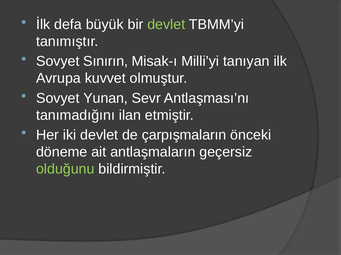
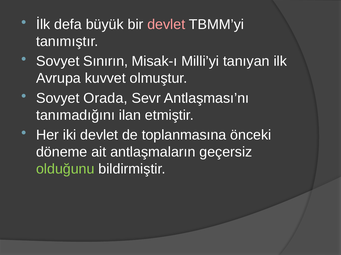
devlet colour: light green -> pink (166, 25)
Yunan: Yunan -> Orada (105, 98)
çarpışmaların: çarpışmaların -> toplanmasına (184, 135)
